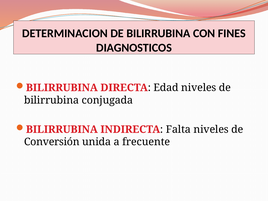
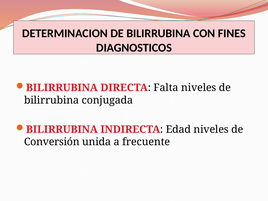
Edad: Edad -> Falta (166, 88)
Falta: Falta -> Edad (178, 129)
